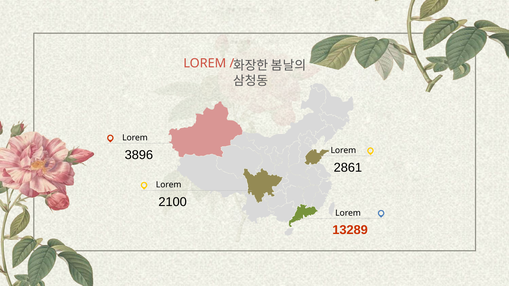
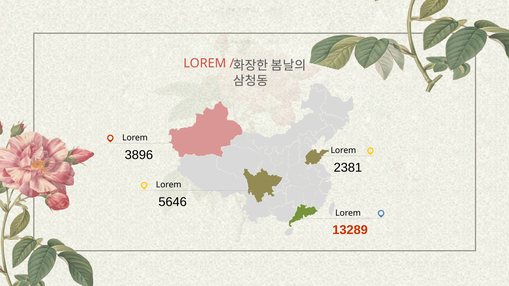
2861: 2861 -> 2381 (348, 168)
2100: 2100 -> 5646 (173, 202)
